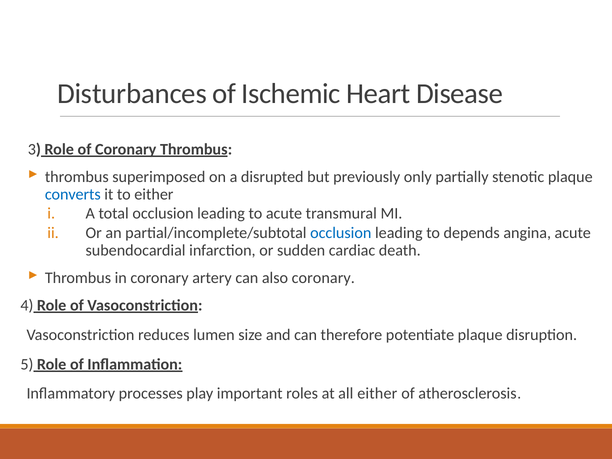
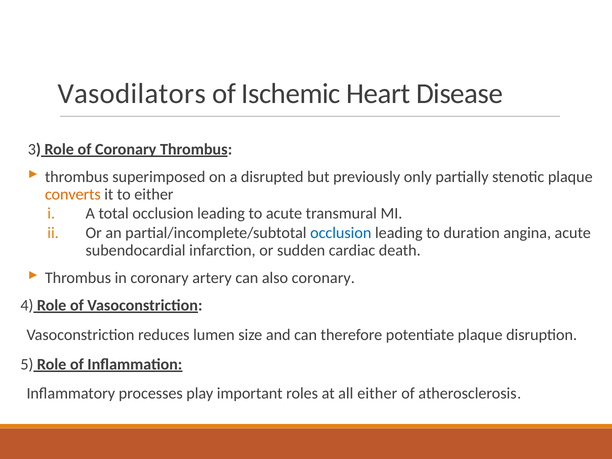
Disturbances: Disturbances -> Vasodilators (132, 94)
converts colour: blue -> orange (73, 194)
depends: depends -> duration (472, 233)
